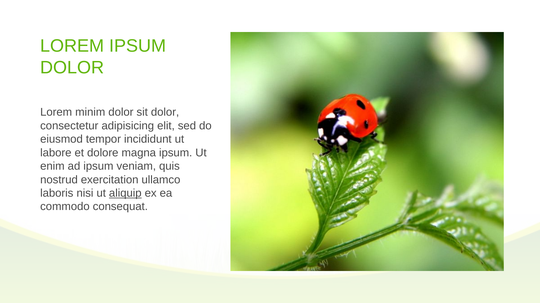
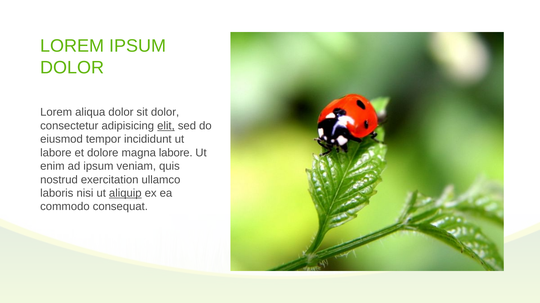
minim: minim -> aliqua (90, 112)
elit underline: none -> present (166, 126)
magna ipsum: ipsum -> labore (176, 153)
